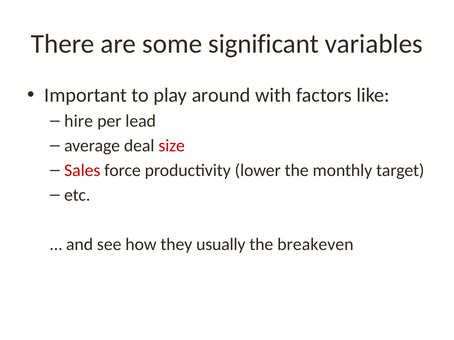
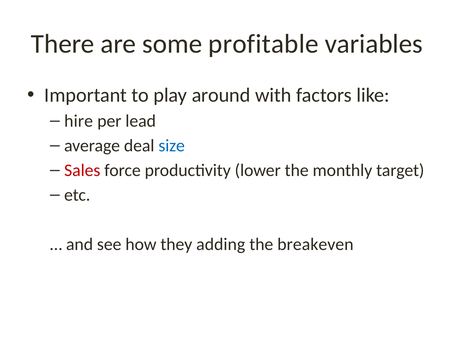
significant: significant -> profitable (263, 44)
size colour: red -> blue (172, 146)
usually: usually -> adding (221, 245)
